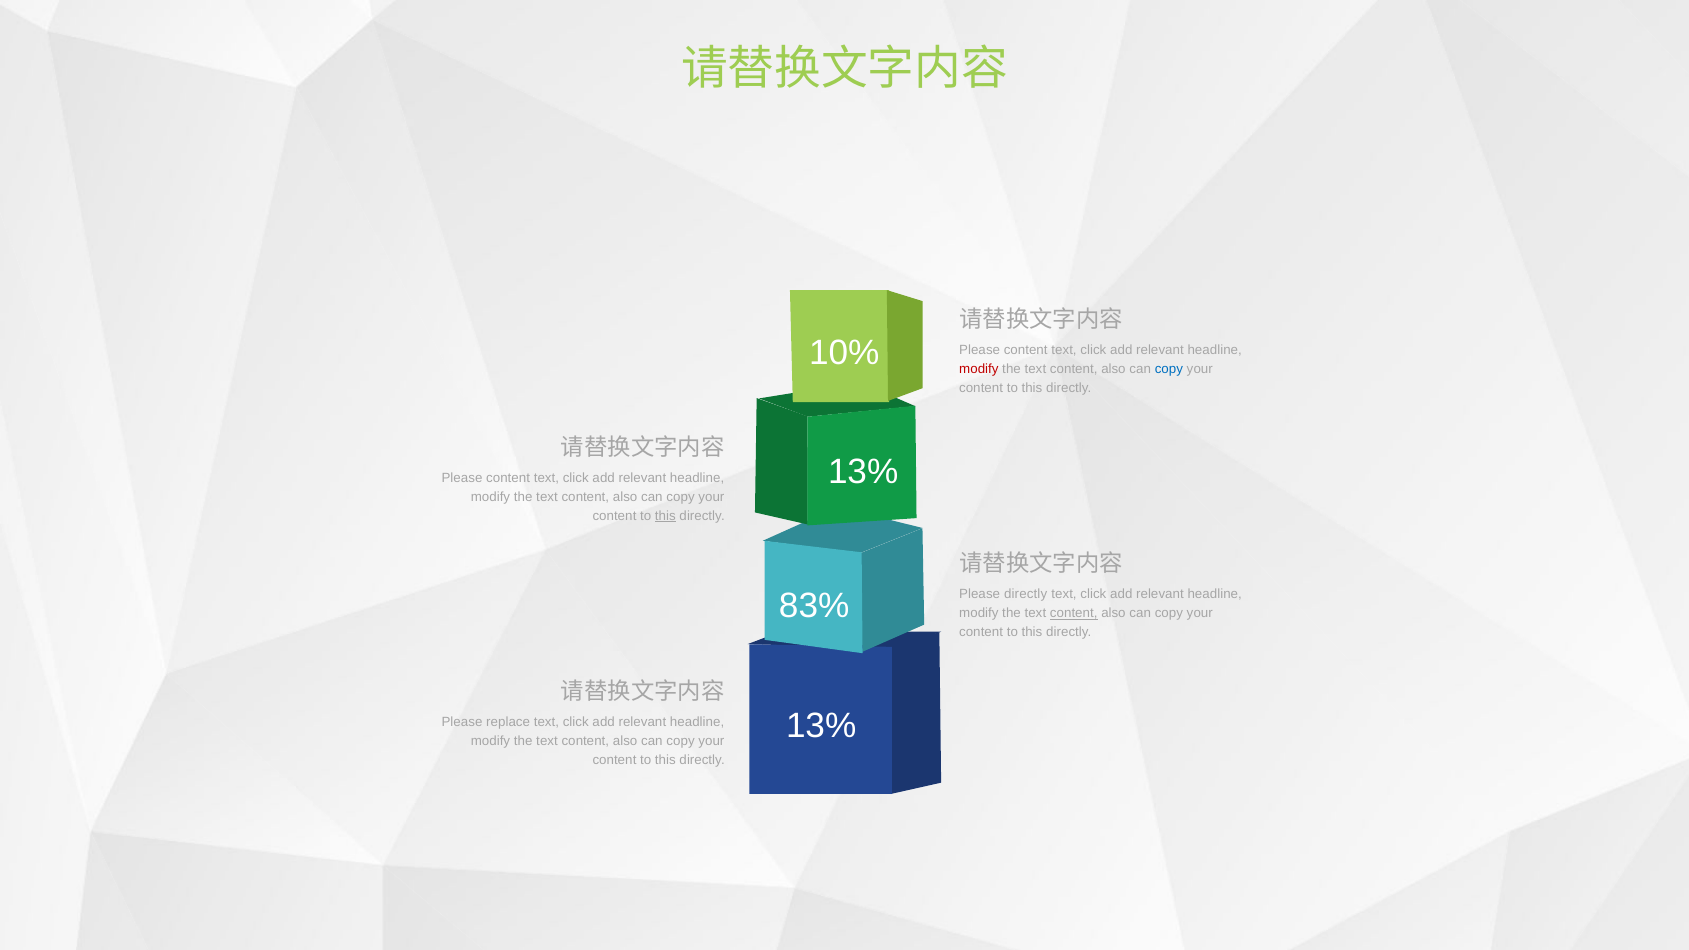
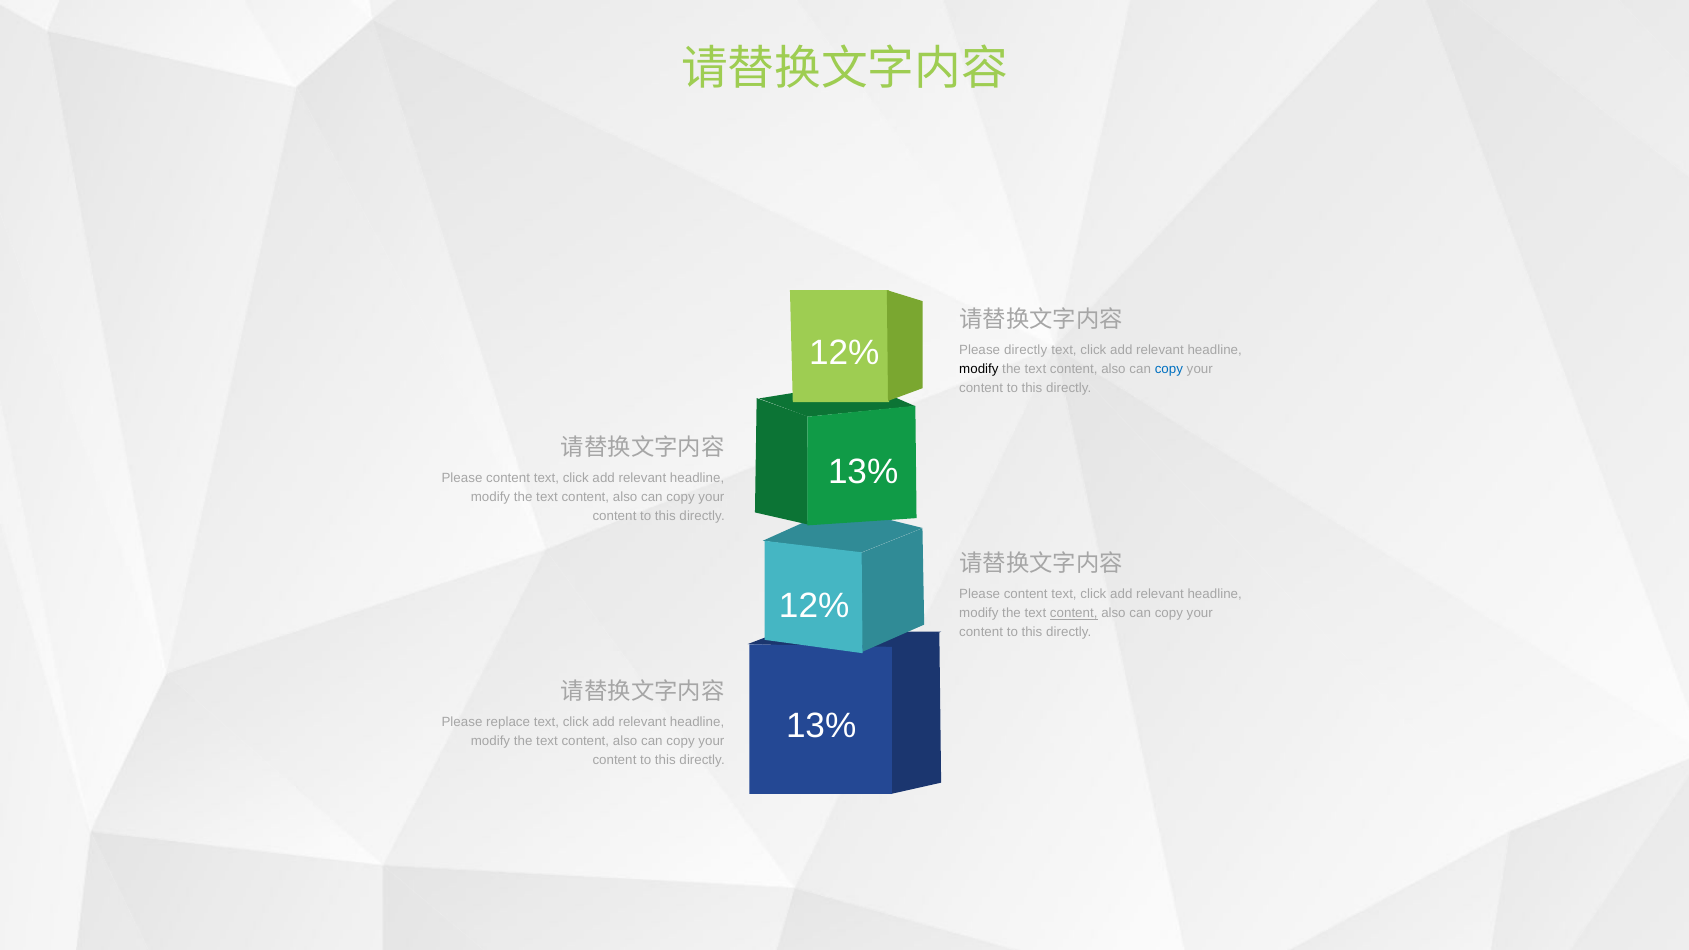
10%: 10% -> 12% (844, 353)
content: content -> directly (1026, 350)
modify colour: red -> black (979, 369)
this underline: present -> none (665, 516)
directly: directly -> content (1026, 594)
83%: 83% -> 12% (814, 606)
